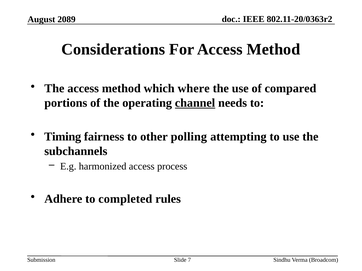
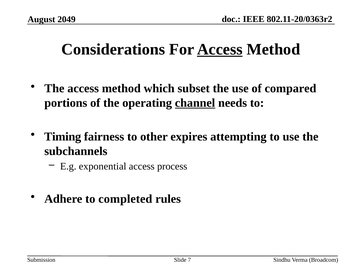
2089: 2089 -> 2049 (66, 19)
Access underline: none -> present (220, 49)
where: where -> subset (194, 89)
polling: polling -> expires (189, 137)
harmonized: harmonized -> exponential (103, 167)
